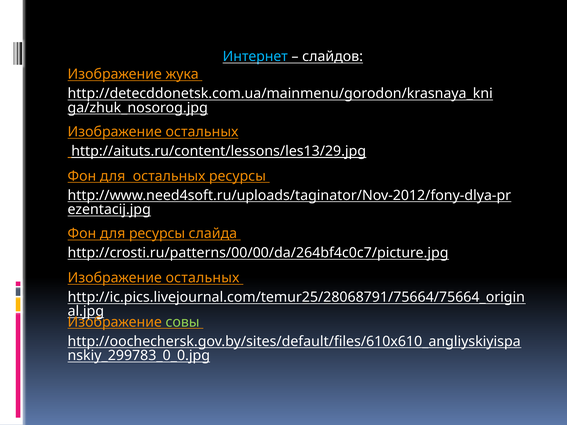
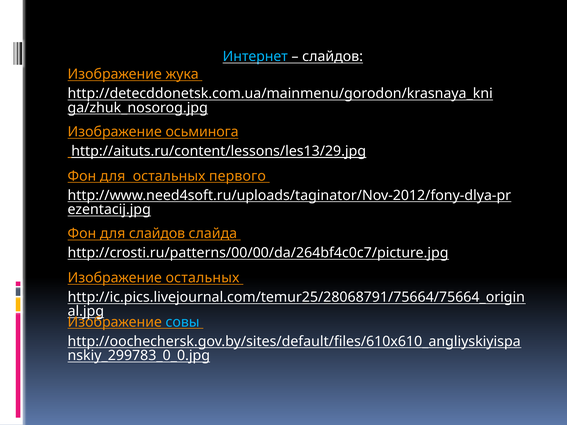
остальных: остальных -> осьминога (202, 132)
остальных ресурсы: ресурсы -> первого (237, 176)
для ресурсы: ресурсы -> слайдов (157, 234)
совы colour: light green -> light blue (183, 322)
